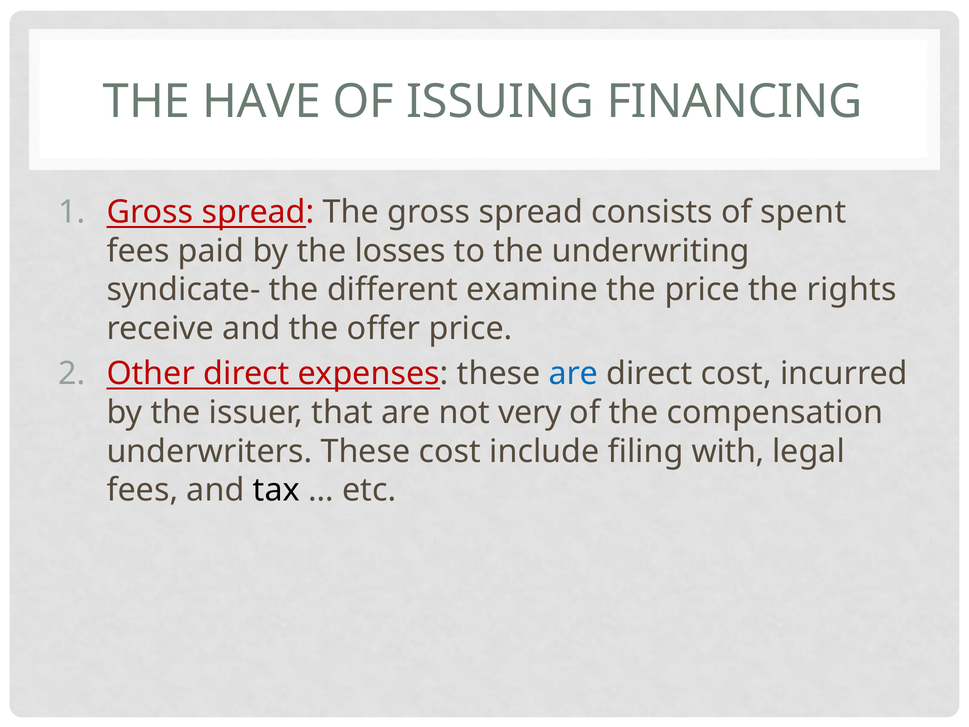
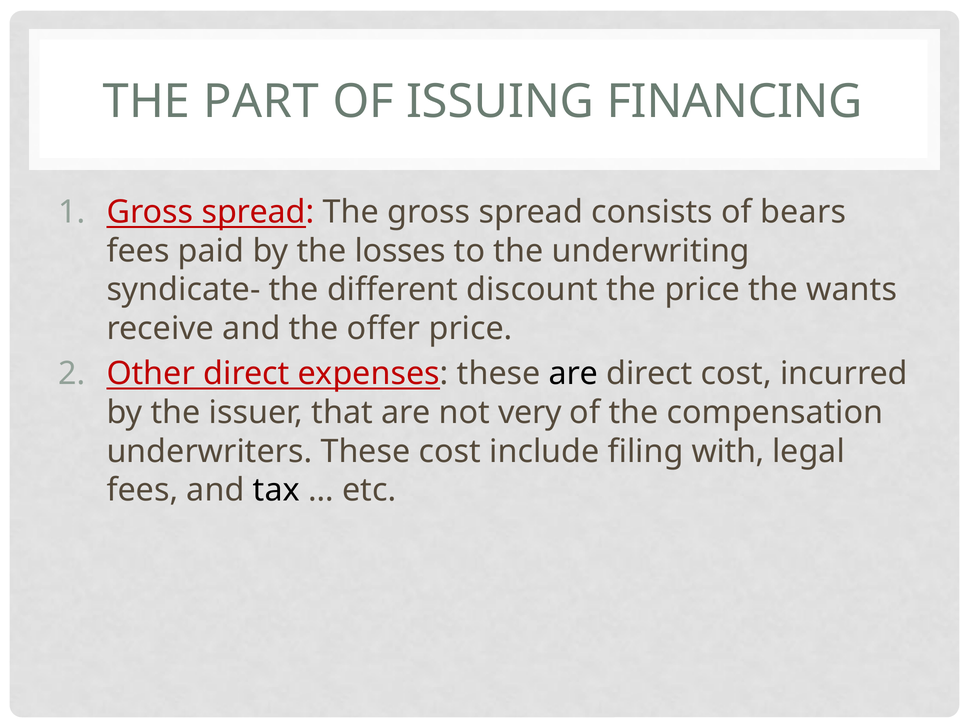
HAVE: HAVE -> PART (261, 102)
spent: spent -> bears (803, 212)
examine: examine -> discount (532, 290)
rights: rights -> wants (852, 290)
are colour: blue -> black (573, 374)
